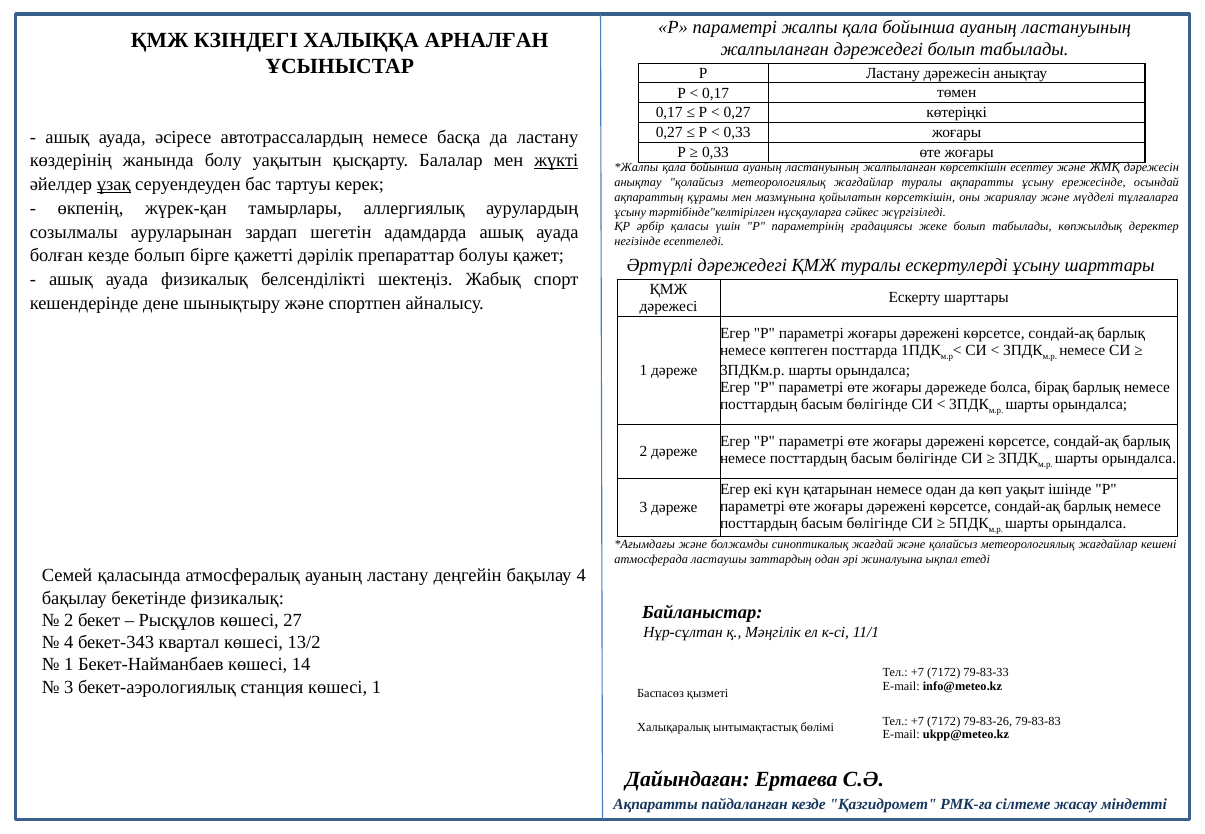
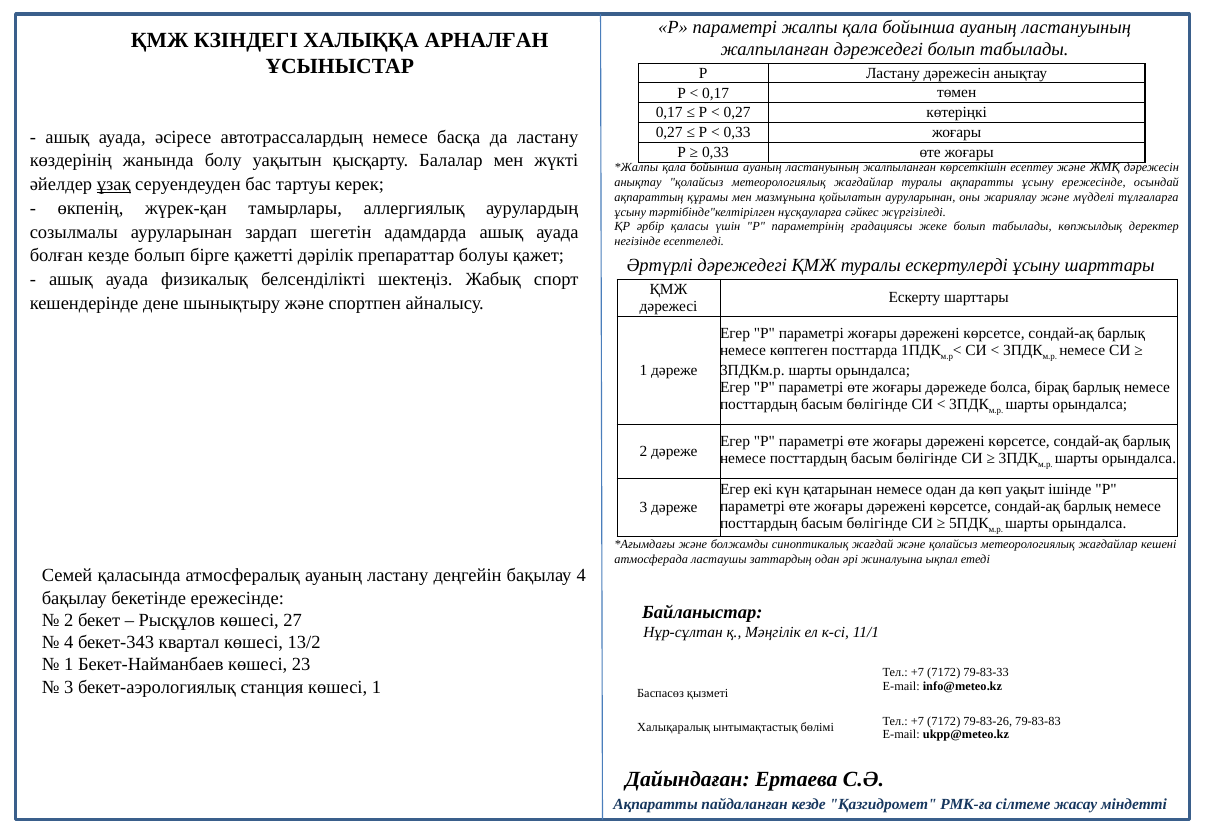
жүкті underline: present -> none (556, 161)
қойылатын көрсеткішін: көрсеткішін -> ауруларынан (920, 197)
бекетінде физикалық: физикалық -> ережесінде (237, 598)
14: 14 -> 23 (301, 665)
